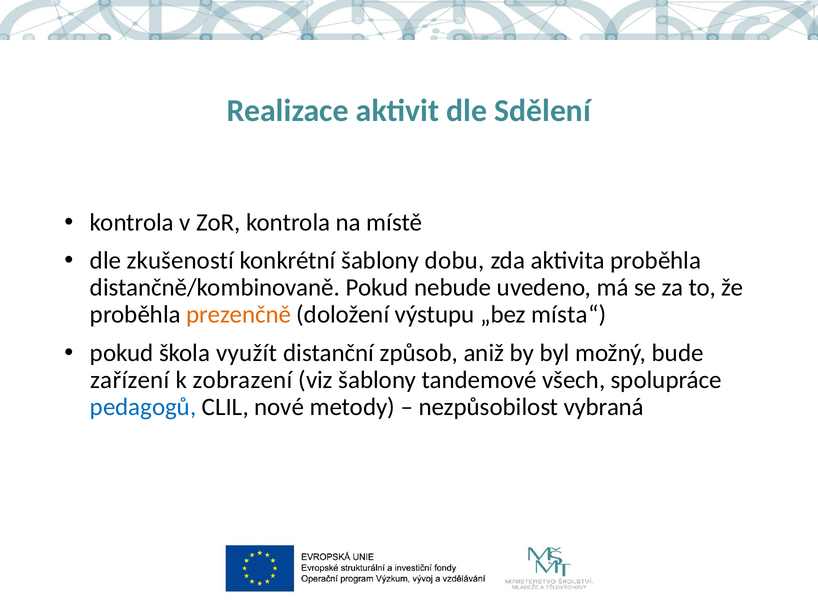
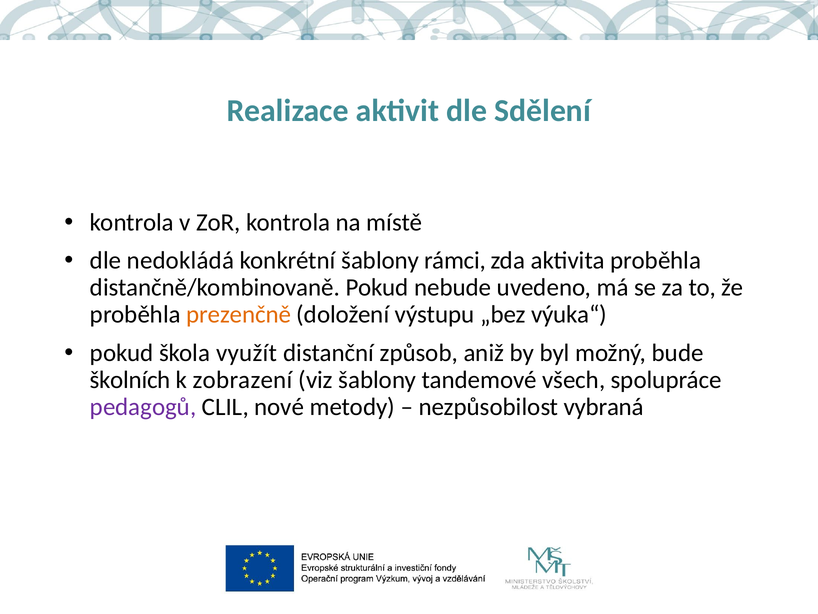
zkušeností: zkušeností -> nedokládá (180, 260)
dobu: dobu -> rámci (455, 260)
místa“: místa“ -> výuka“ (569, 314)
zařízení: zařízení -> školních (130, 380)
pedagogů colour: blue -> purple (143, 407)
